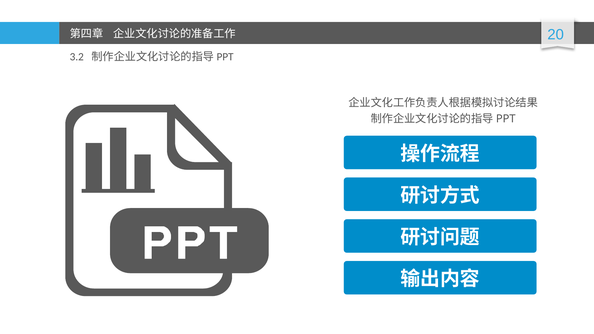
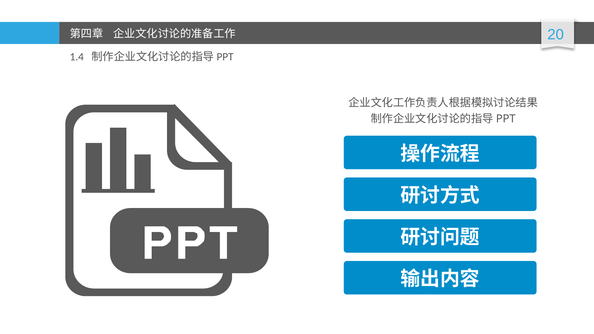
3.2: 3.2 -> 1.4 (77, 57)
